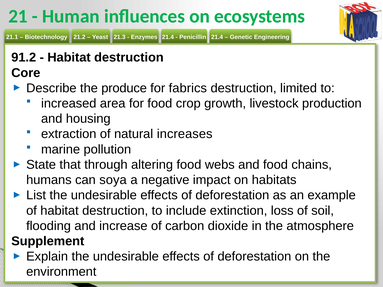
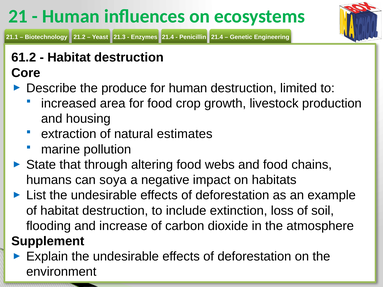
91.2: 91.2 -> 61.2 (24, 58)
for fabrics: fabrics -> human (188, 88)
increases: increases -> estimates (185, 134)
